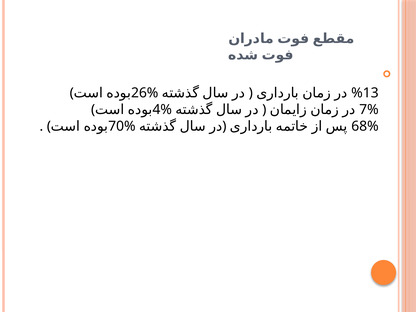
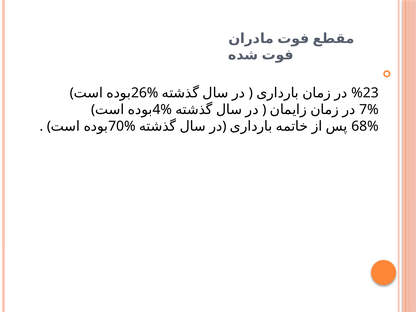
%13: %13 -> %23 (365, 93)
